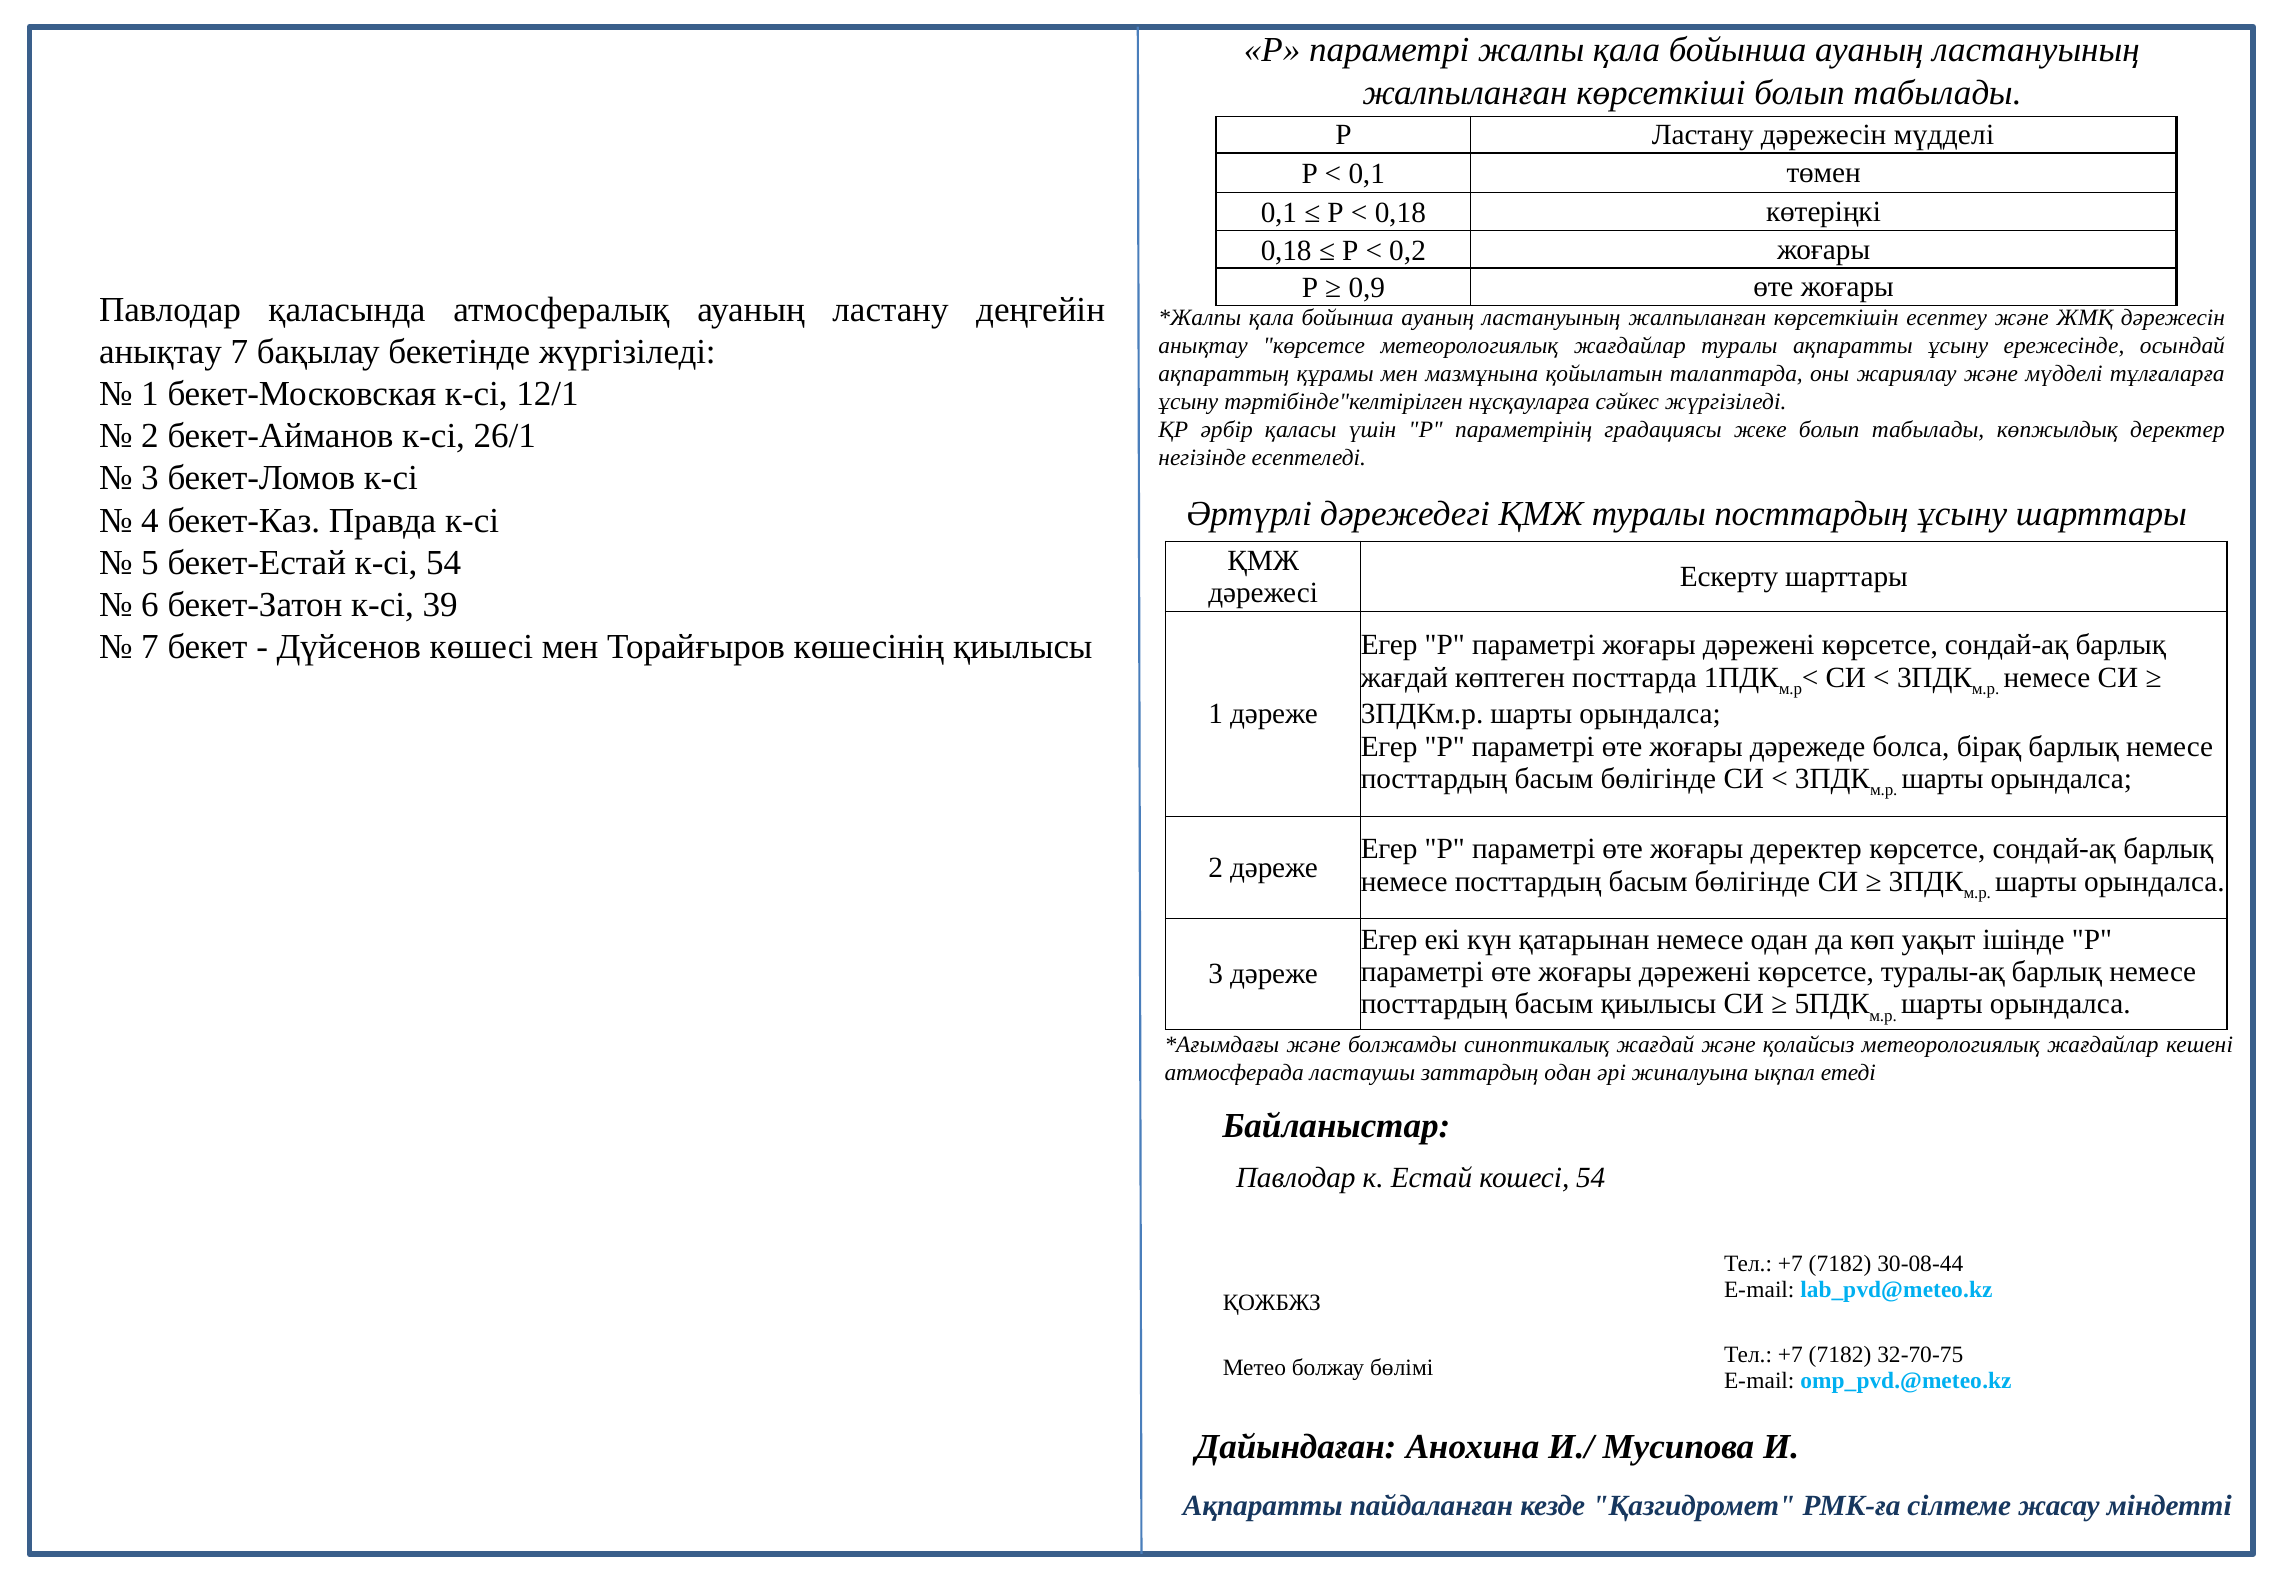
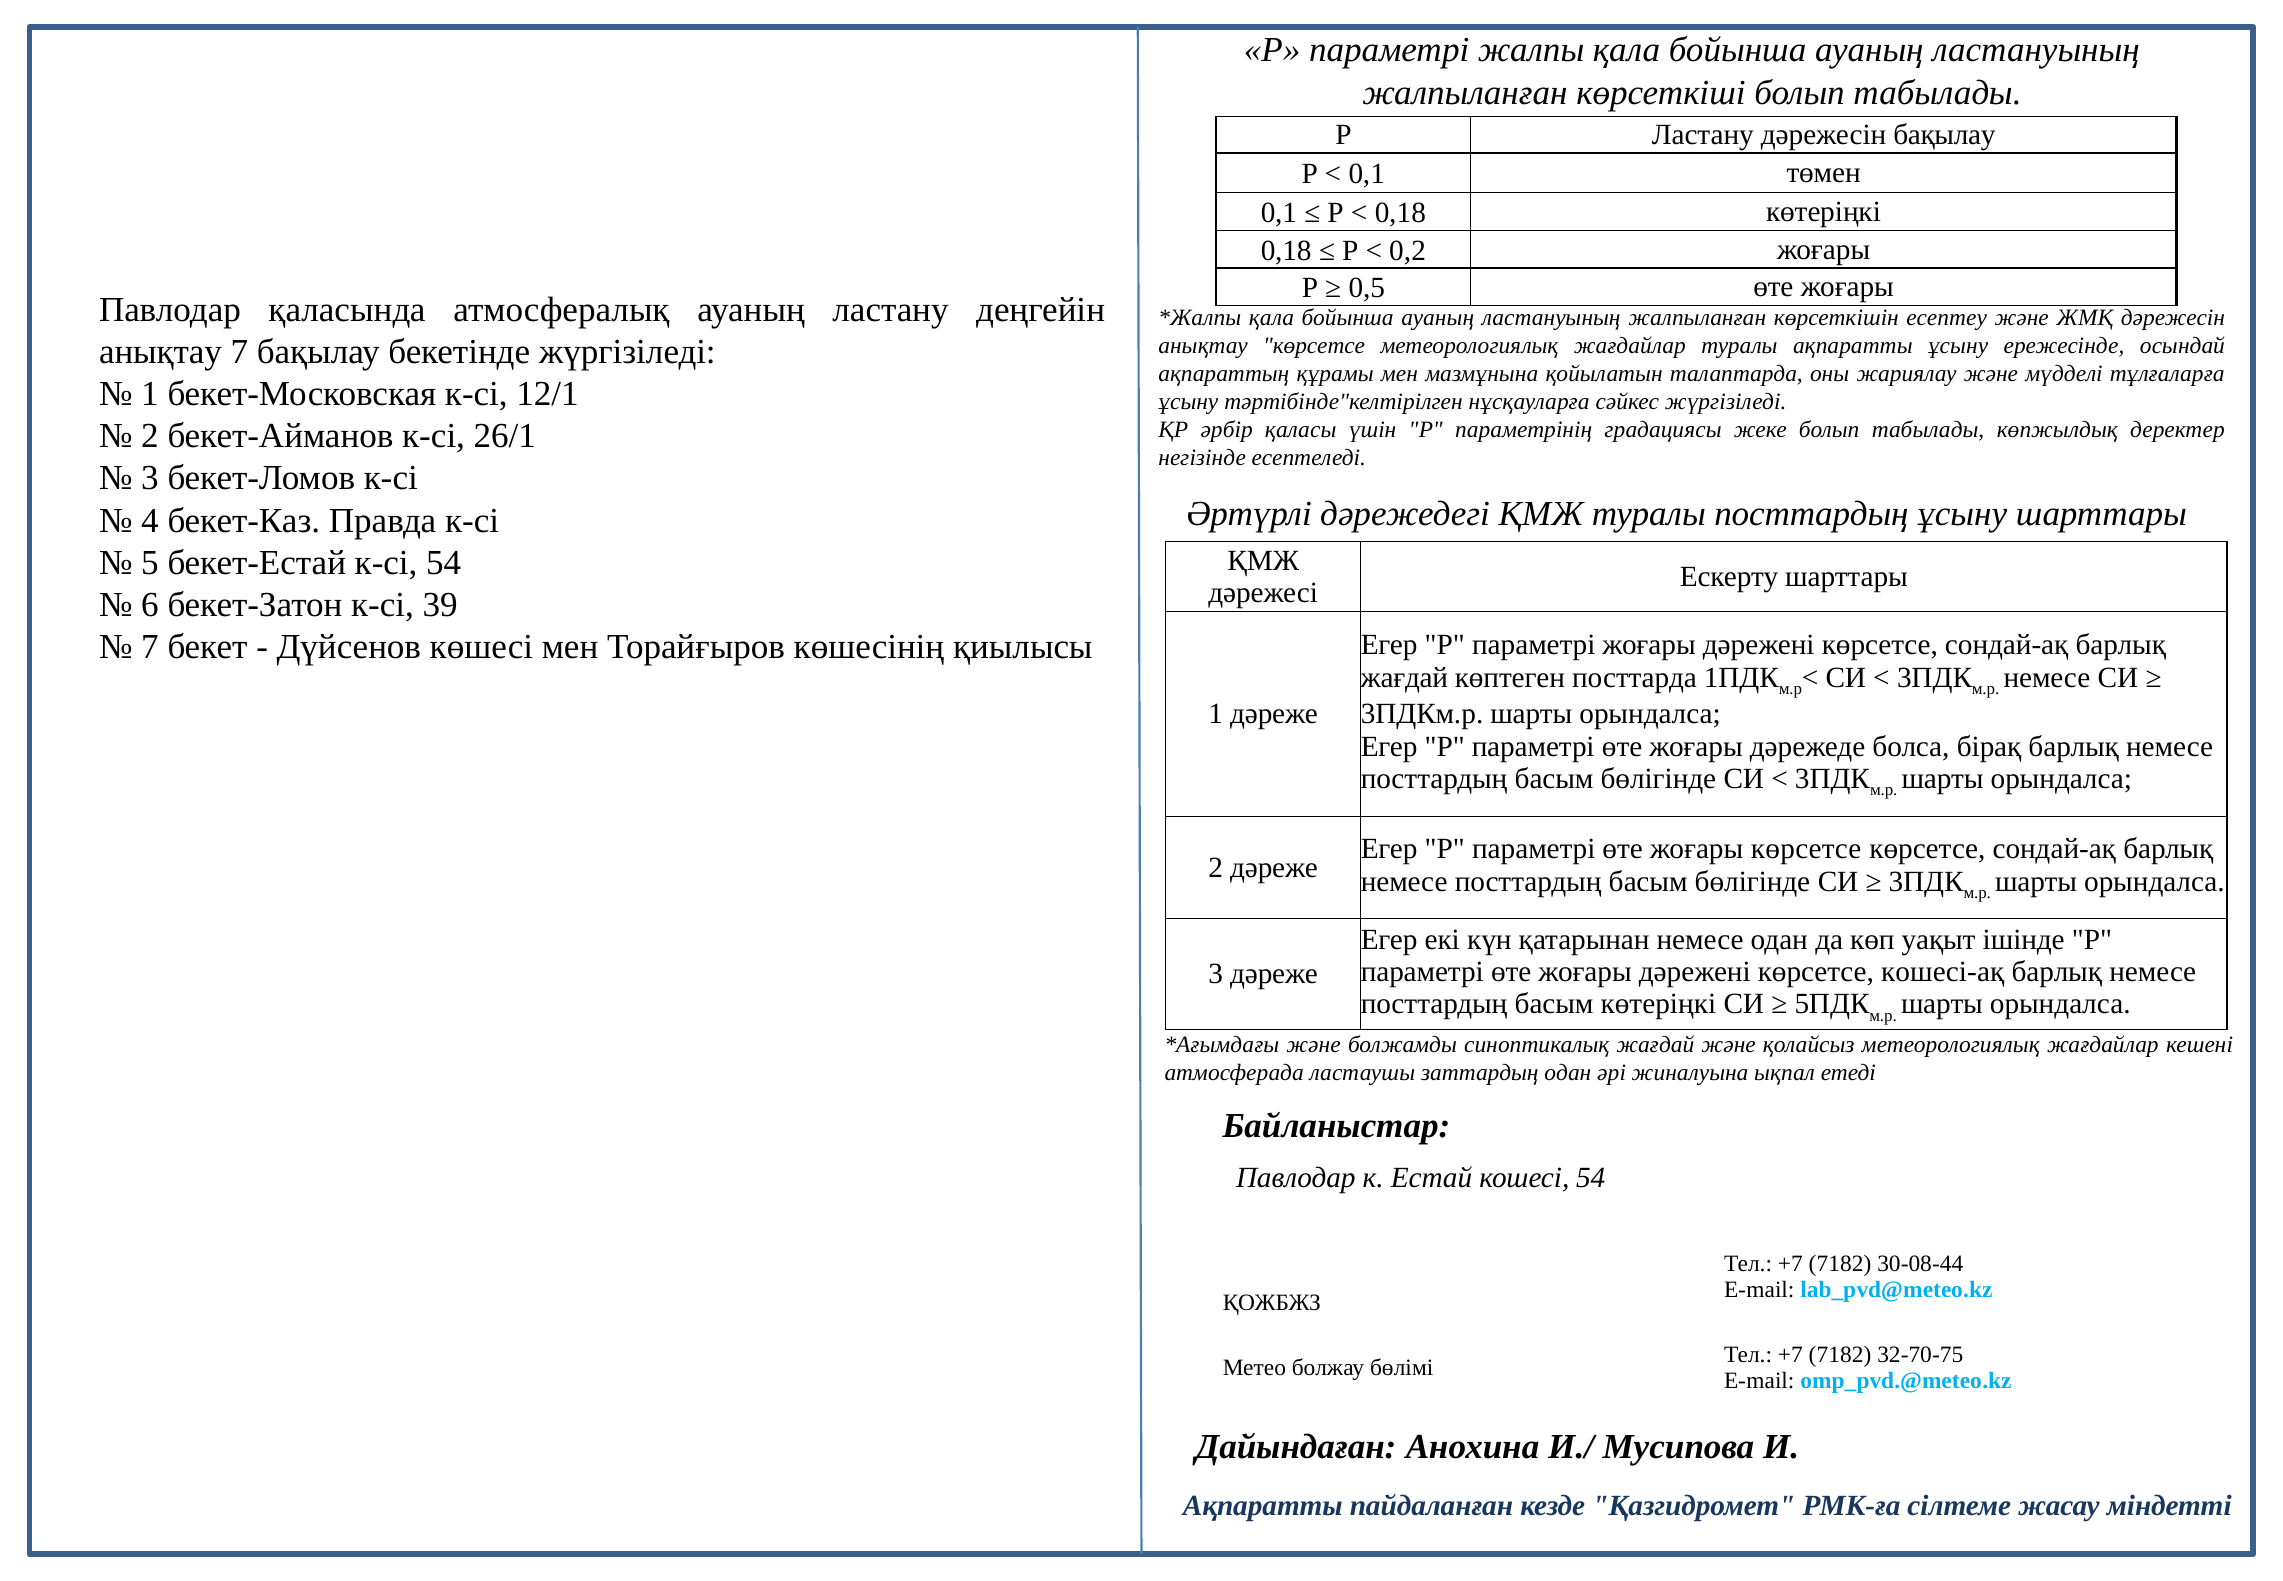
дәрежесін мүдделі: мүдделі -> бақылау (1944, 135)
0,9: 0,9 -> 0,5 (1367, 288)
жоғары деректер: деректер -> көрсетсе (1806, 849)
туралы-ақ: туралы-ақ -> кошесi-ақ (1943, 972)
басым қиылысы: қиылысы -> көтеріңкі (1658, 1004)
